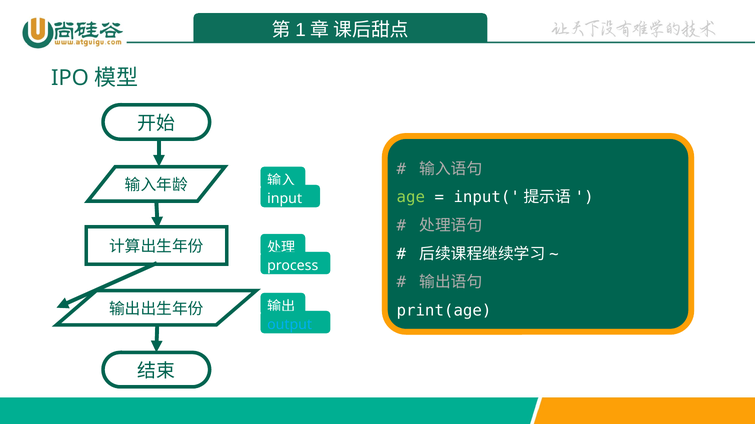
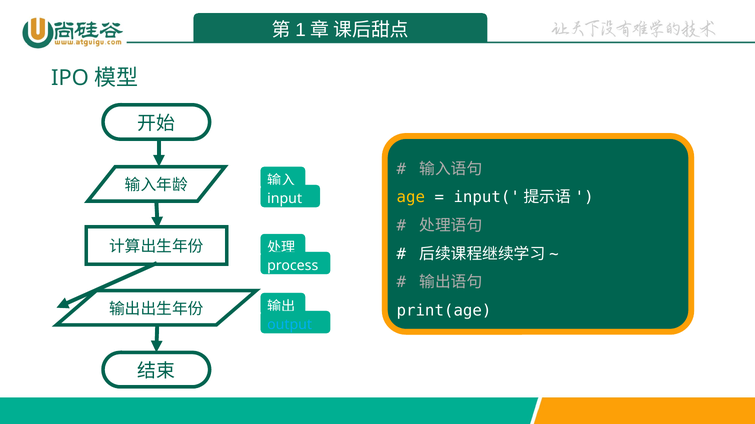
age colour: light green -> yellow (411, 198)
